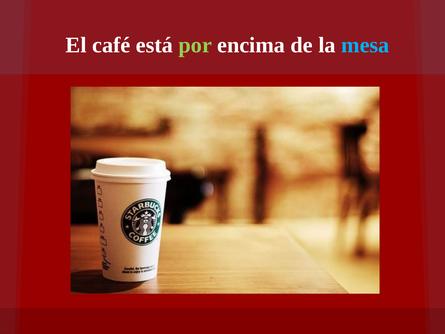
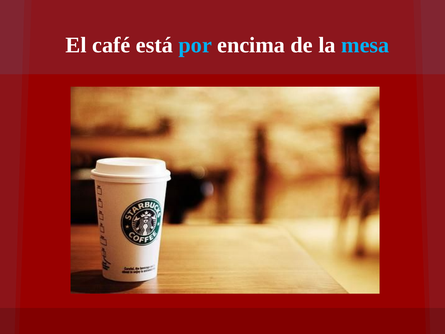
por colour: light green -> light blue (195, 45)
